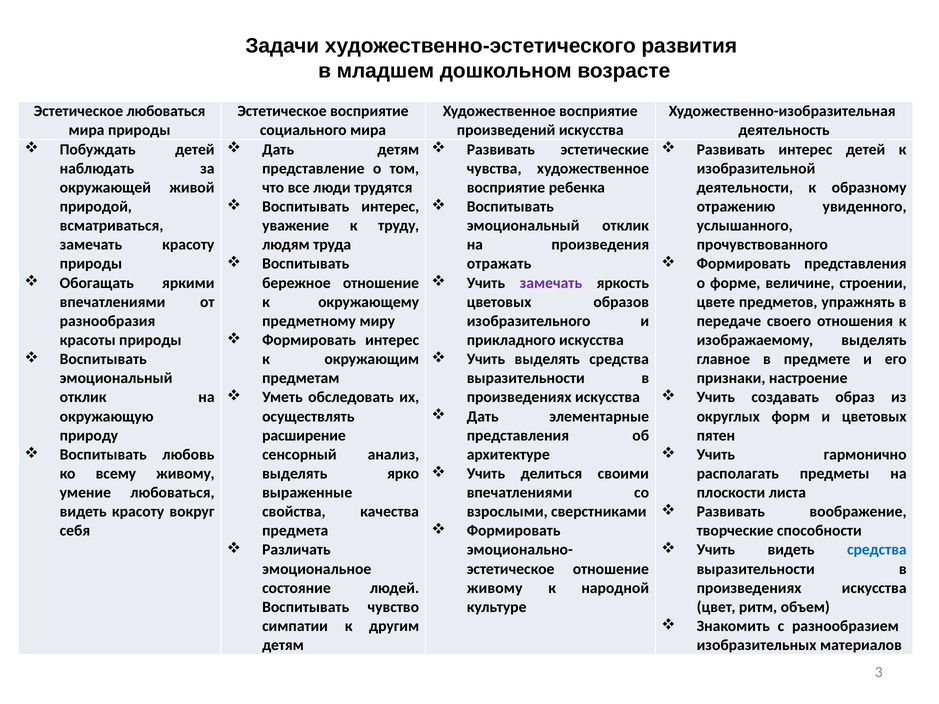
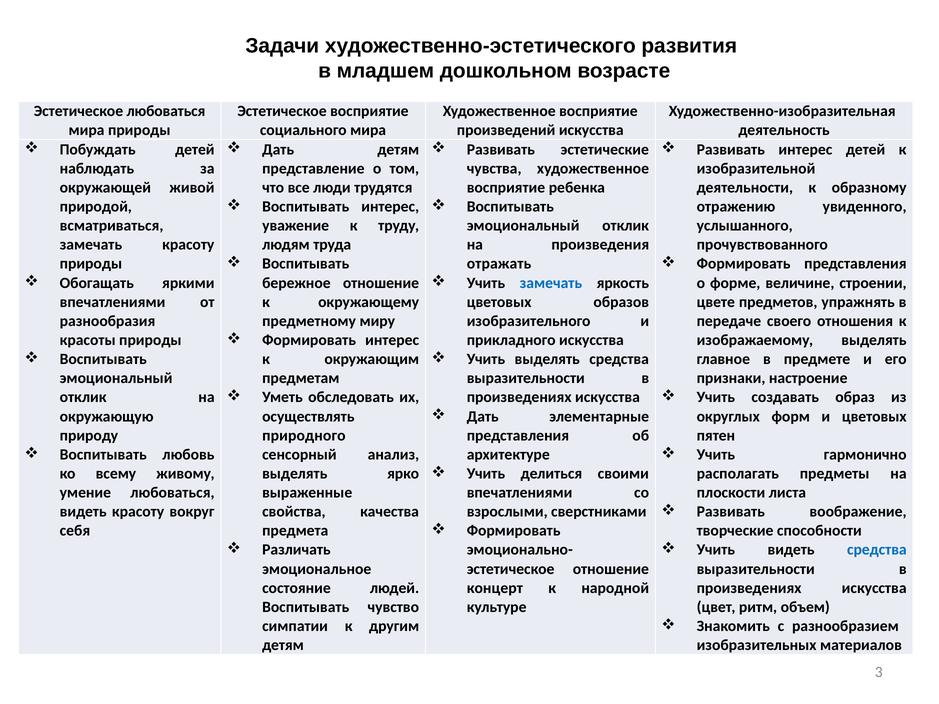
замечать colour: purple -> blue (551, 283)
расширение: расширение -> природного (304, 436)
живому: живому -> концерт (495, 588)
